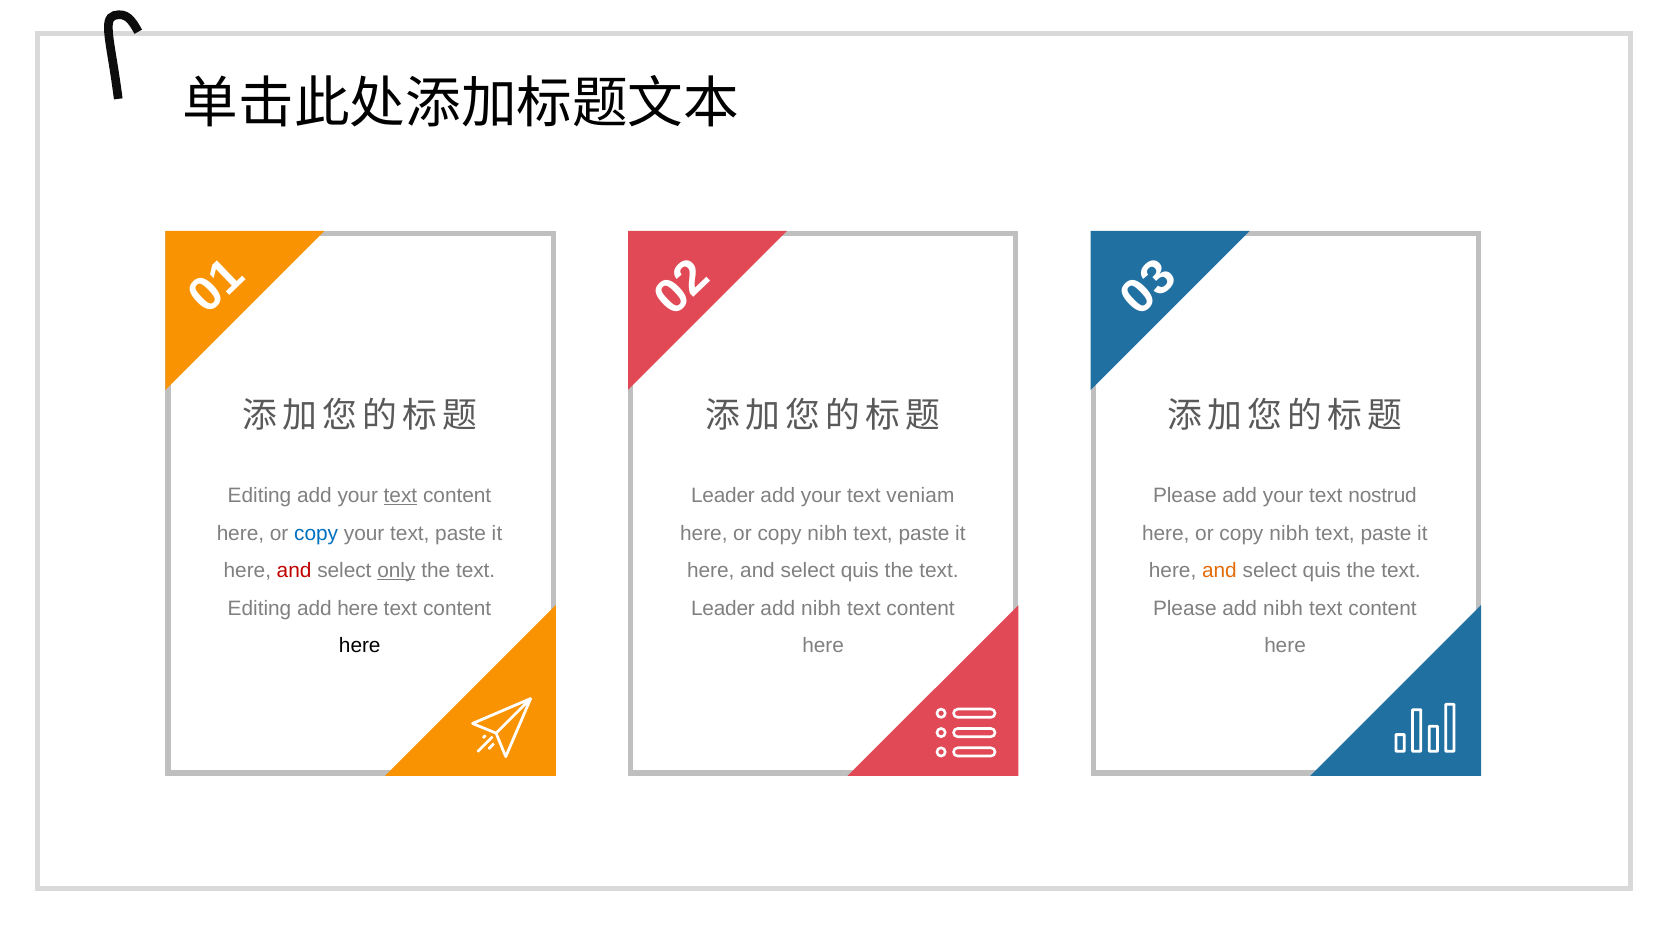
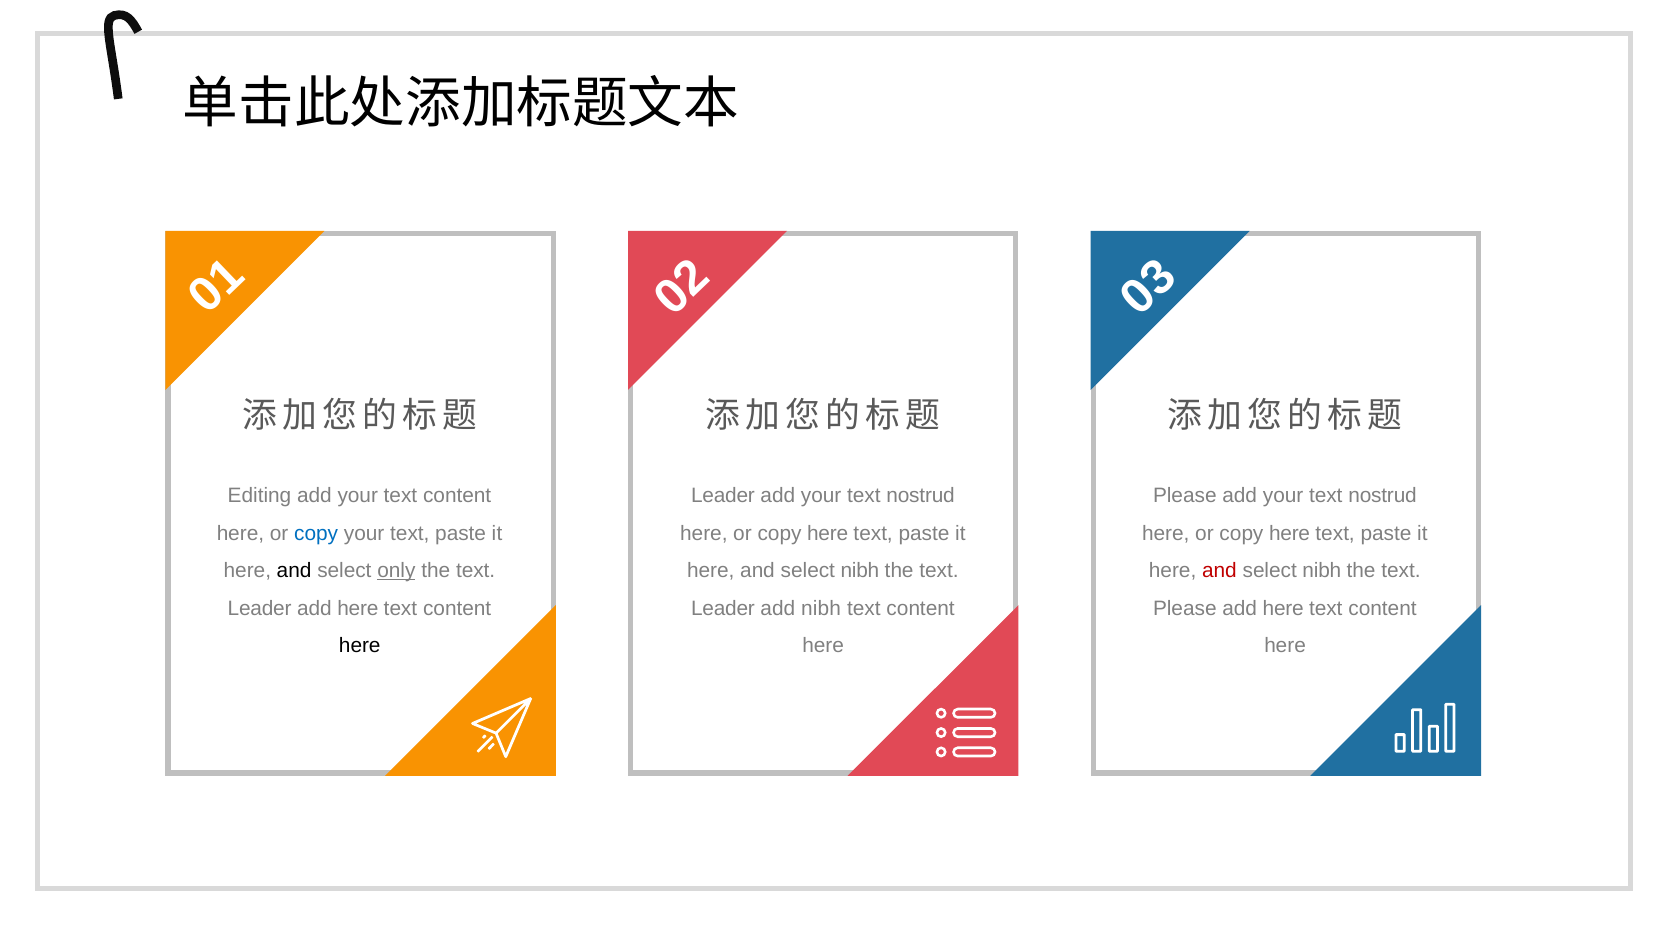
text underline: present -> none (400, 496)
veniam: veniam -> nostrud (921, 496)
nibh: nibh -> here (828, 533)
nibh: nibh -> here (1290, 533)
and colour: red -> black (294, 571)
quis: quis -> nibh (860, 571)
and colour: orange -> red (1219, 571)
quis: quis -> nibh (1322, 571)
Editing: Editing -> Leader (260, 608)
Please add nibh: nibh -> here (1283, 608)
